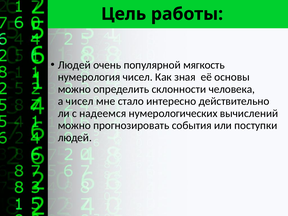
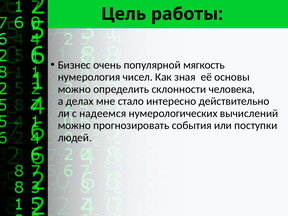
Людей: Людей -> Бизнес (74, 65)
а чисел: чисел -> делах (80, 101)
